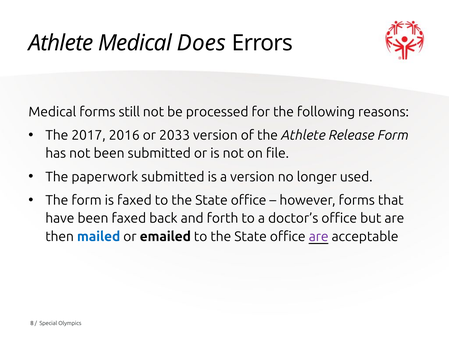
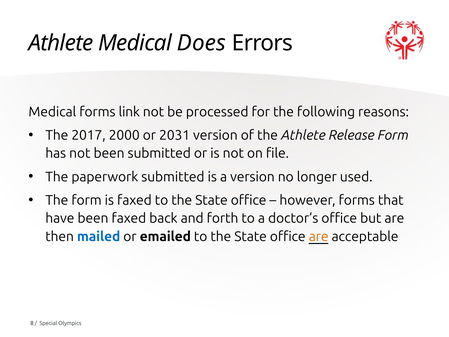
still: still -> link (129, 112)
2016: 2016 -> 2000 (124, 135)
2033: 2033 -> 2031 (175, 135)
are colour: purple -> orange (319, 236)
